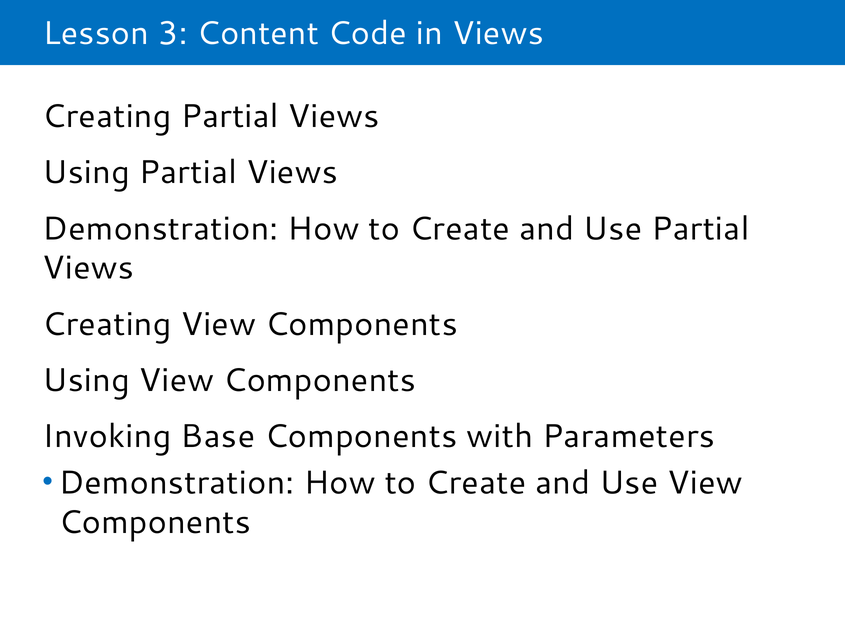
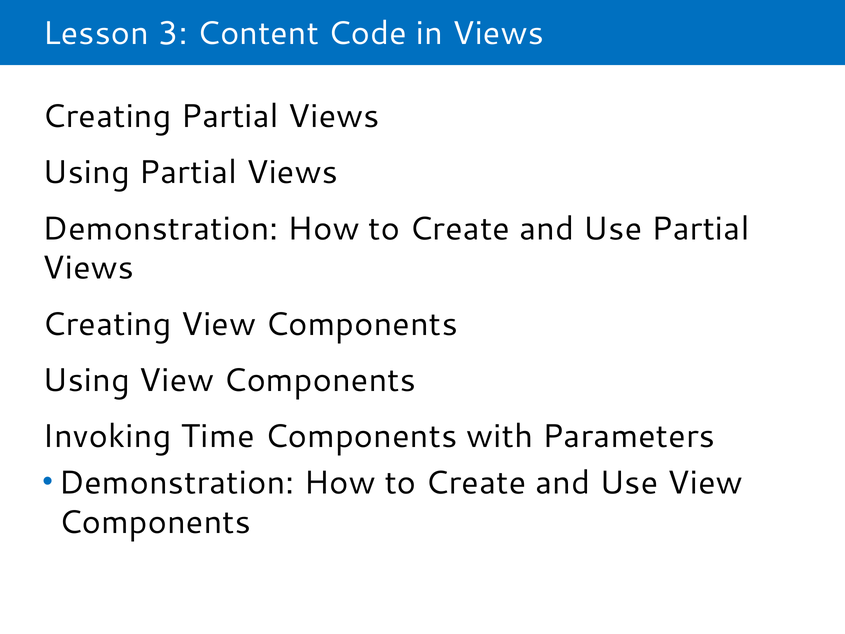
Base: Base -> Time (218, 436)
